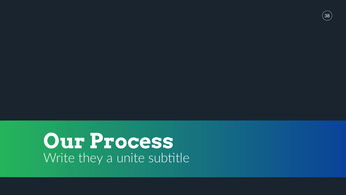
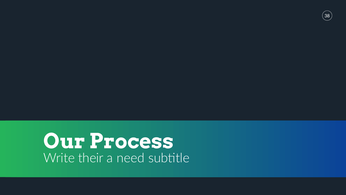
they: they -> their (91, 158)
unite: unite -> need (131, 158)
